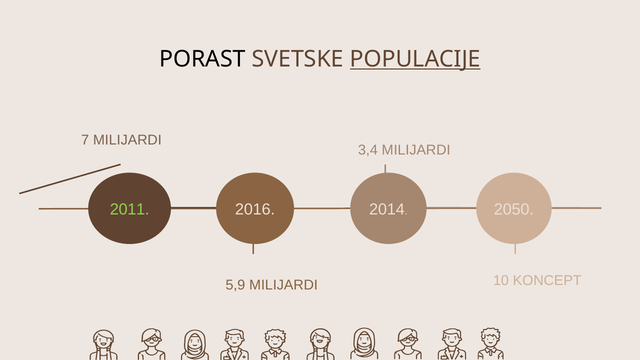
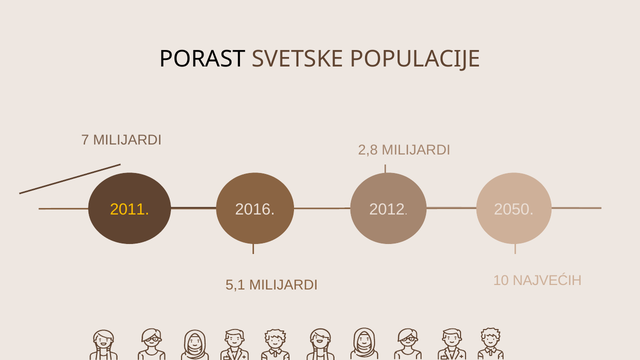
POPULACIJE underline: present -> none (415, 59)
3,4: 3,4 -> 2,8 (368, 150)
2011 colour: light green -> yellow (130, 209)
2014: 2014 -> 2012 (387, 209)
KONCEPT: KONCEPT -> NAJVEĆIH (547, 280)
5,9: 5,9 -> 5,1 (235, 285)
